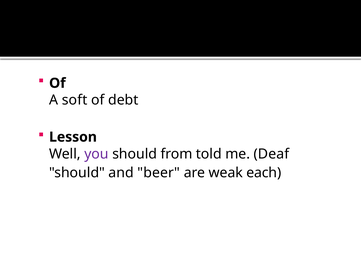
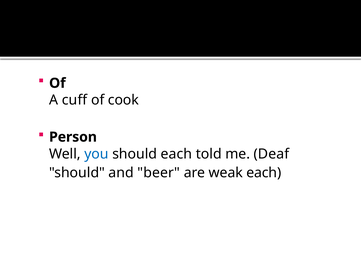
soft: soft -> cuff (75, 100)
debt: debt -> cook (123, 100)
Lesson: Lesson -> Person (73, 137)
you colour: purple -> blue (96, 154)
should from: from -> each (176, 154)
